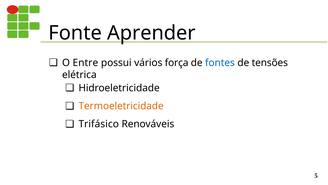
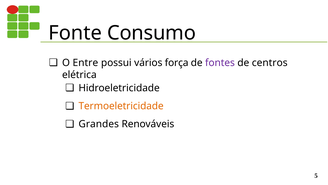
Aprender: Aprender -> Consumo (151, 33)
fontes colour: blue -> purple (220, 63)
tensões: tensões -> centros (270, 63)
Trifásico: Trifásico -> Grandes (99, 124)
